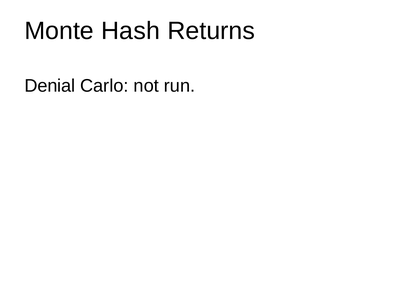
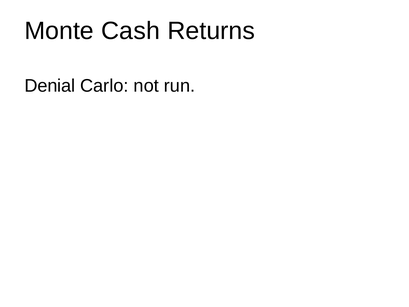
Hash: Hash -> Cash (131, 31)
